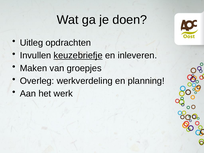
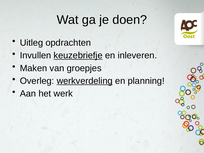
werkverdeling underline: none -> present (85, 81)
